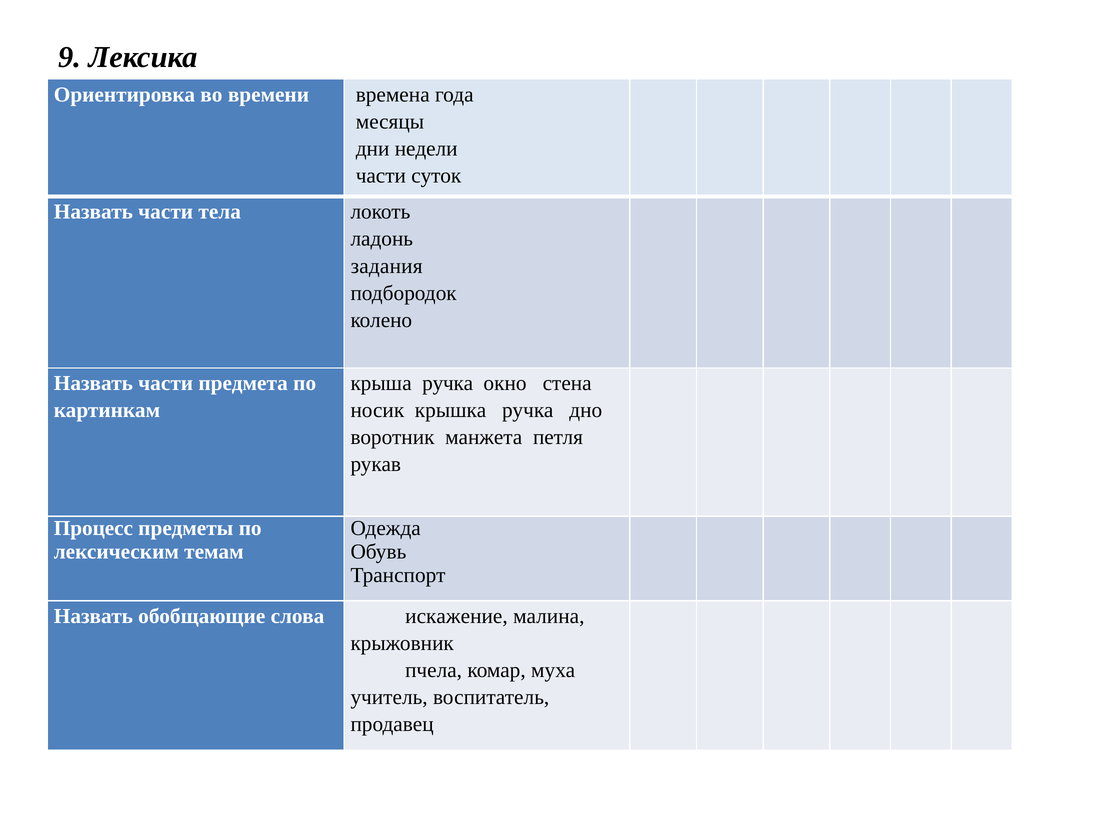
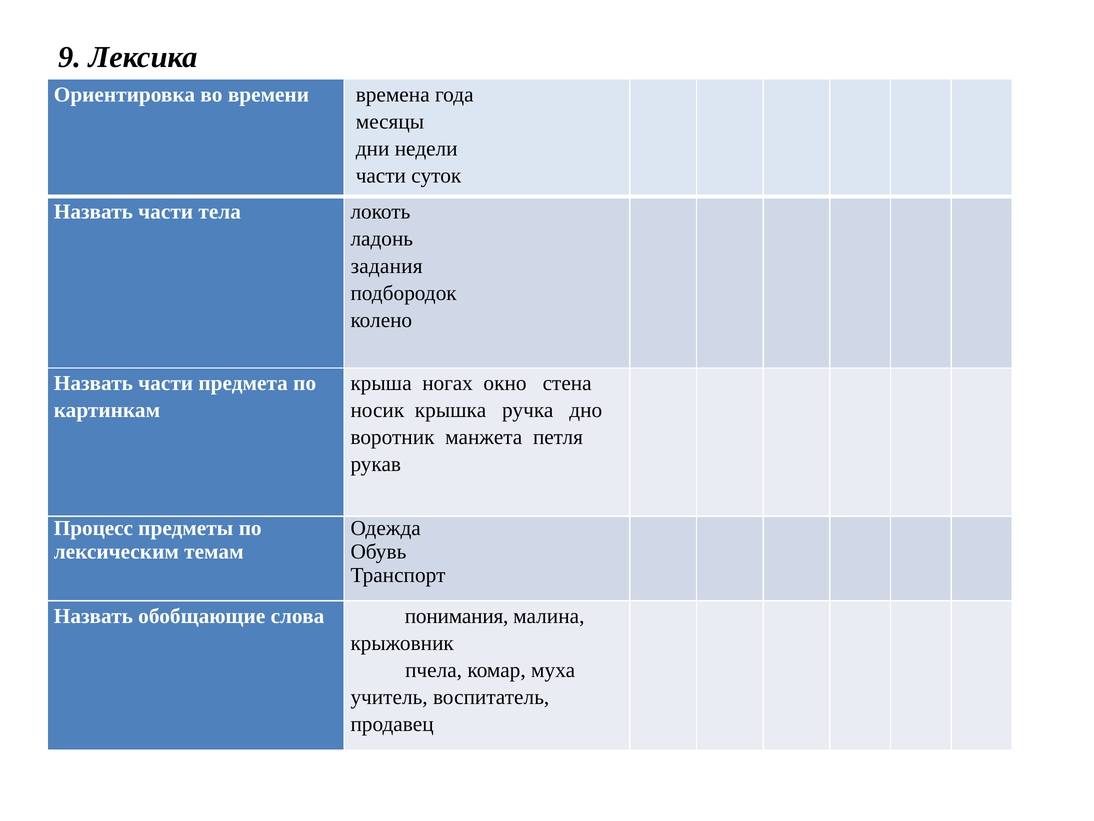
крыша ручка: ручка -> ногах (448, 383)
искажение: искажение -> понимания (457, 616)
